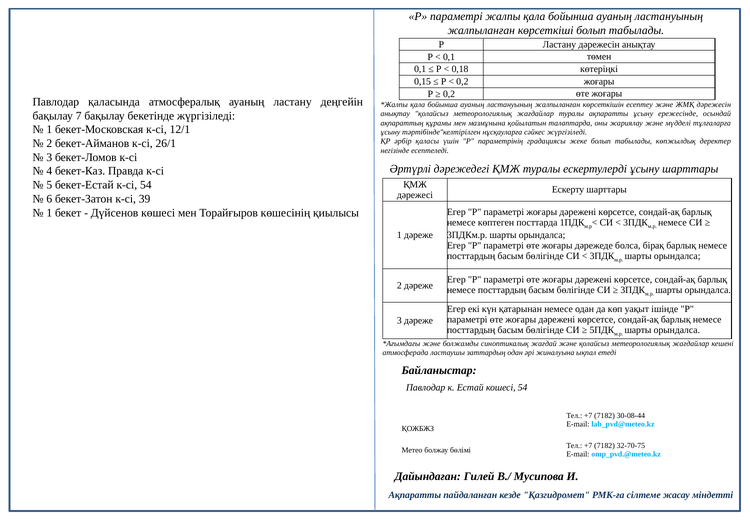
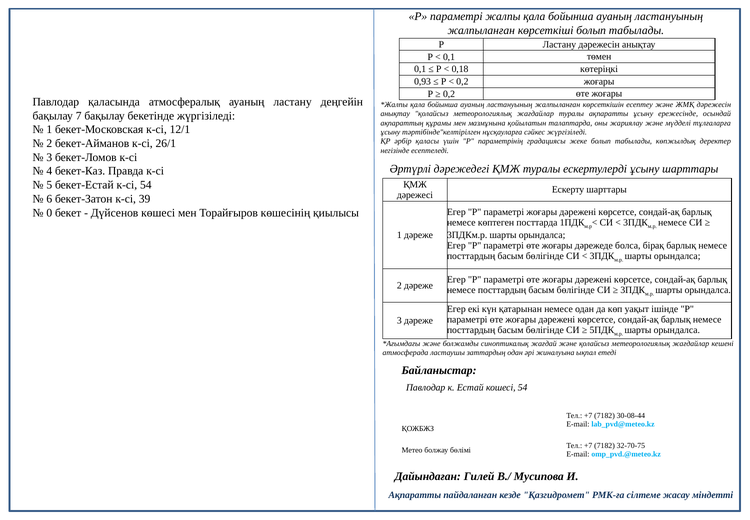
0,15: 0,15 -> 0,93 (423, 82)
1: 1 -> 0 (49, 212)
